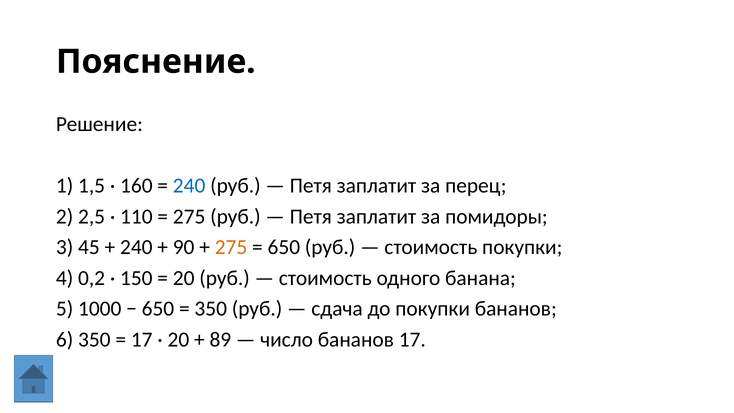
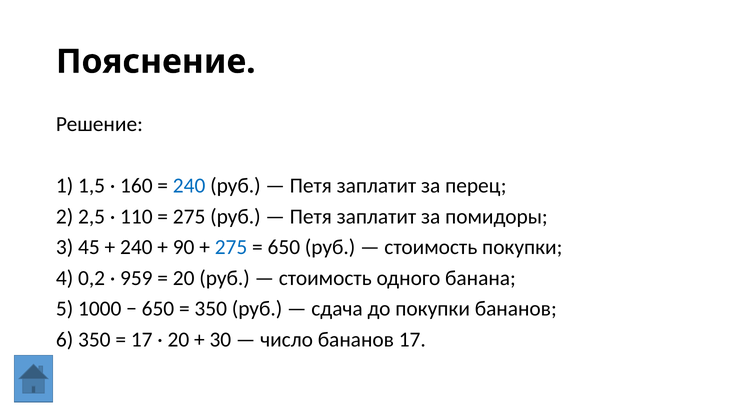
275 colour: orange -> blue (231, 247)
150: 150 -> 959 (136, 278)
89: 89 -> 30 (220, 340)
